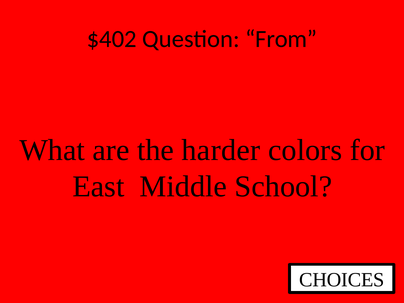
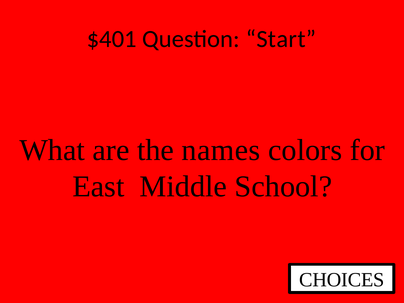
$402: $402 -> $401 (112, 39)
From: From -> Start (281, 39)
harder: harder -> names (221, 150)
